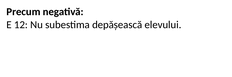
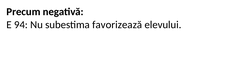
12: 12 -> 94 (21, 25)
depășească: depășească -> favorizează (117, 25)
